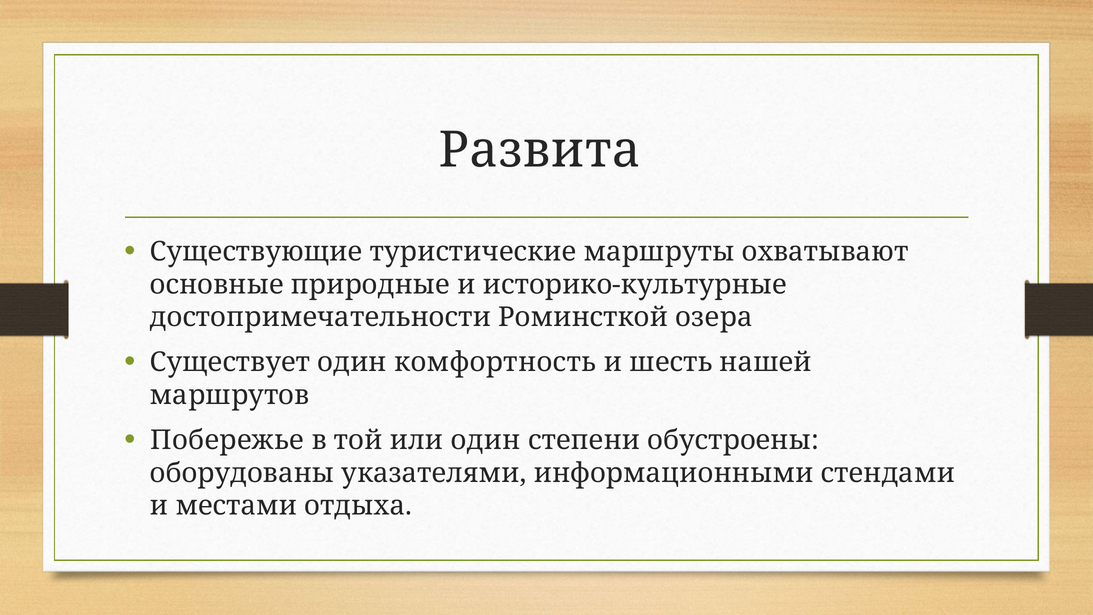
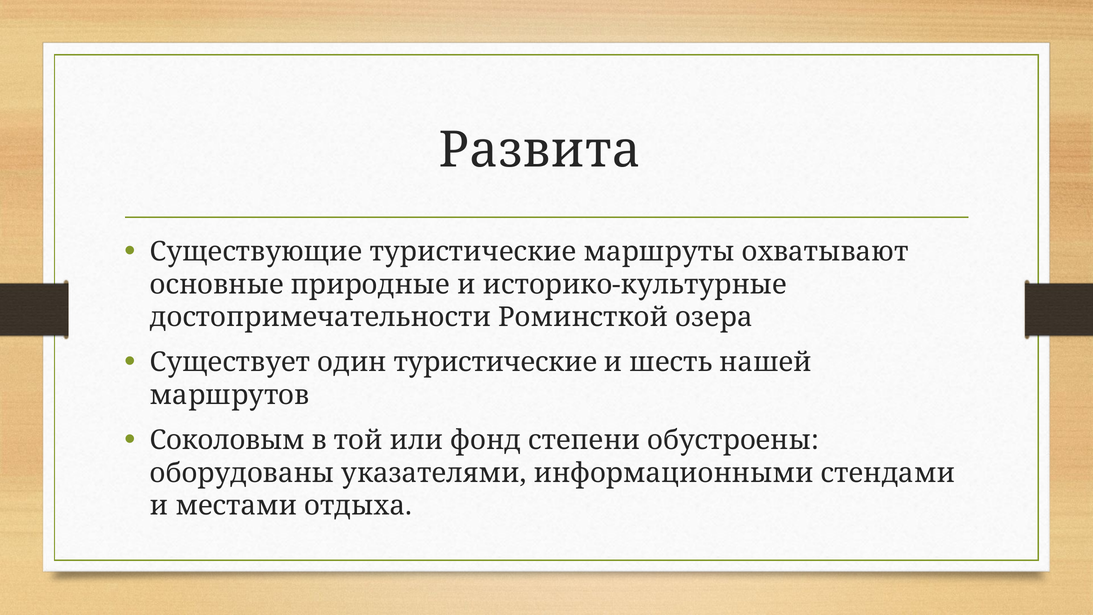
один комфортность: комфортность -> туристические (495, 362)
Побережье: Побережье -> Соколовым (227, 440)
или один: один -> фонд (486, 440)
